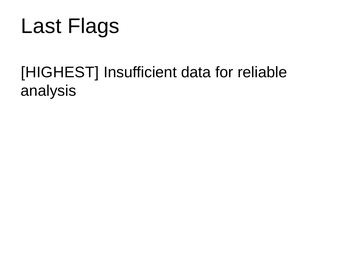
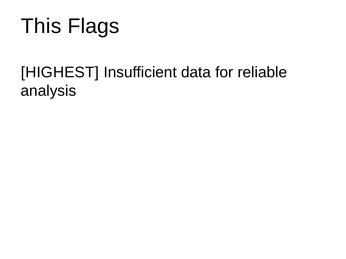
Last: Last -> This (41, 26)
